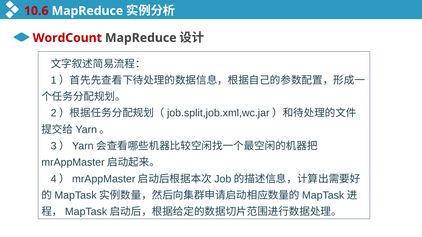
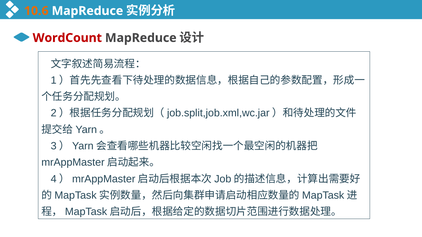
10.6 colour: red -> orange (36, 11)
